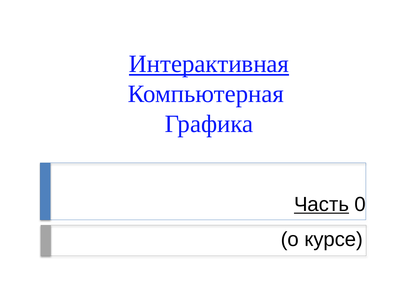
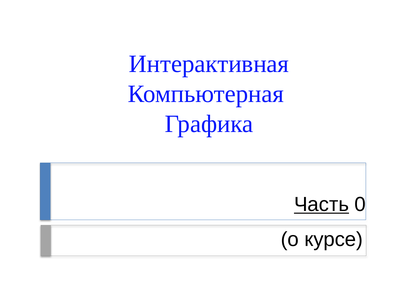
Интерактивная underline: present -> none (209, 64)
